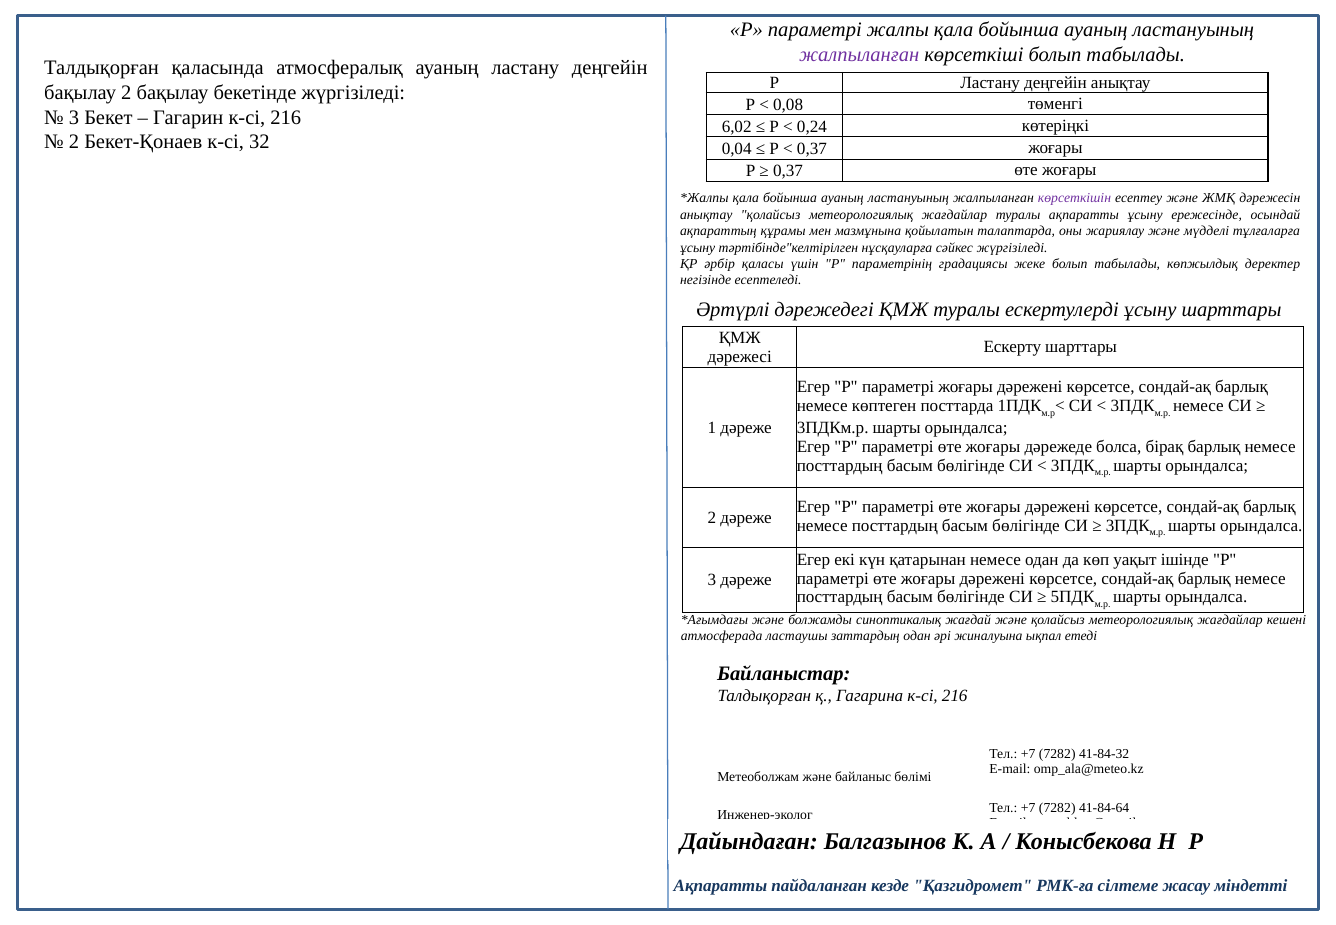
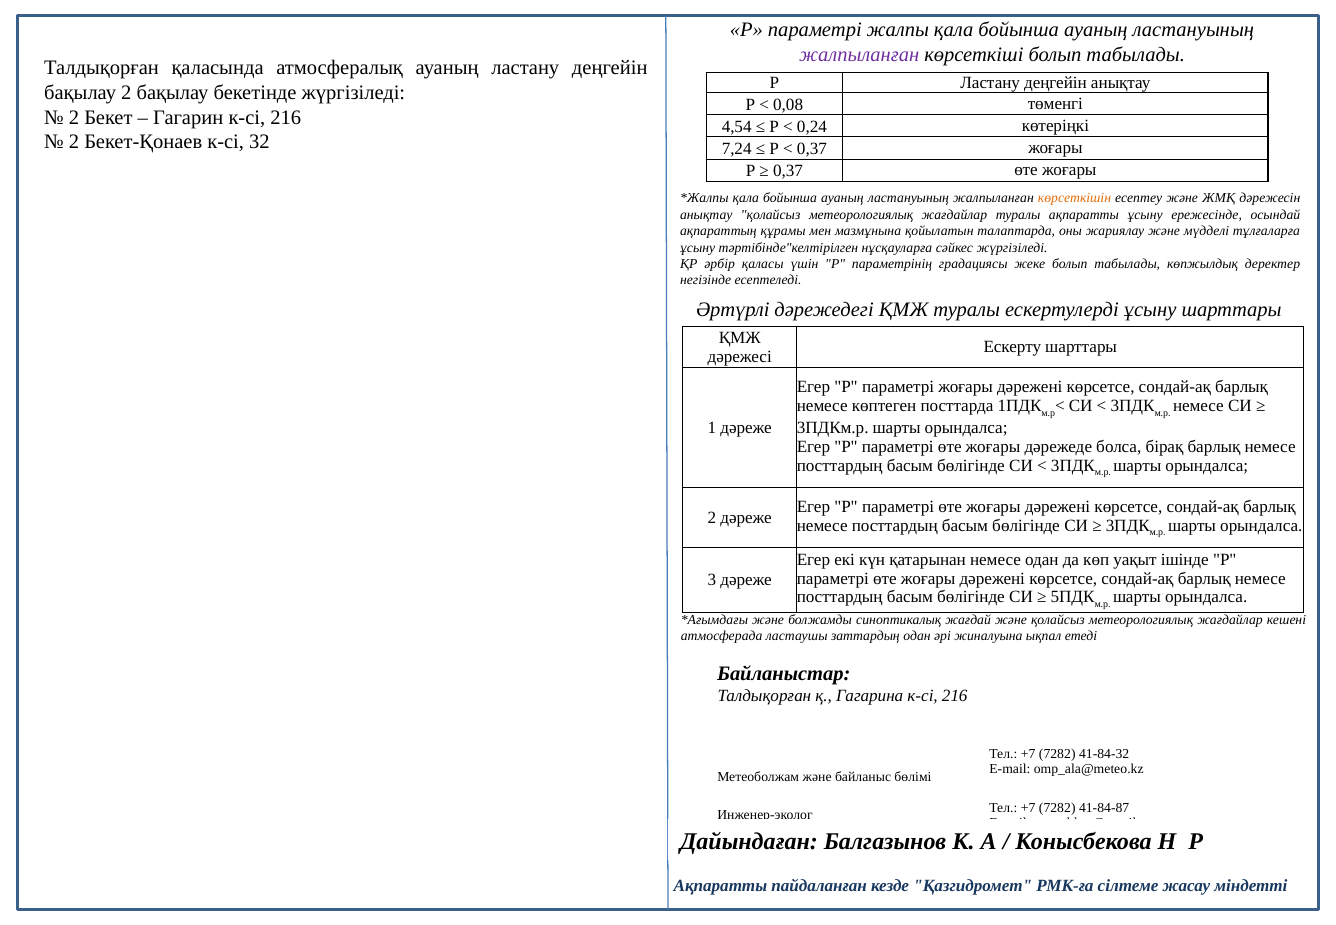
3: 3 -> 2 (74, 117)
6,02: 6,02 -> 4,54 (737, 127)
0,04: 0,04 -> 7,24 (737, 149)
көрсеткішін colour: purple -> orange (1075, 198)
41-84-64: 41-84-64 -> 41-84-87 (1104, 807)
